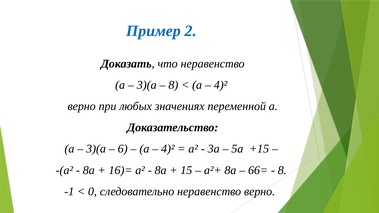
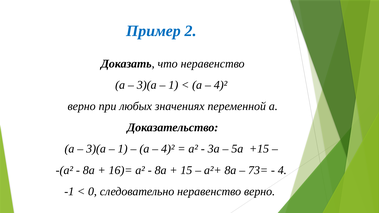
8: 8 -> 1 (173, 85)
6: 6 -> 1 (123, 149)
66=: 66= -> 73= (258, 170)
8: 8 -> 4 (282, 170)
